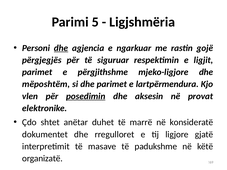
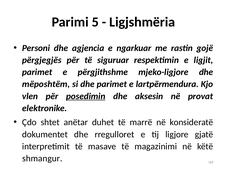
dhe underline: present -> none (61, 48)
padukshme: padukshme -> magazinimi (156, 147)
organizatë: organizatë -> shmangur (42, 159)
